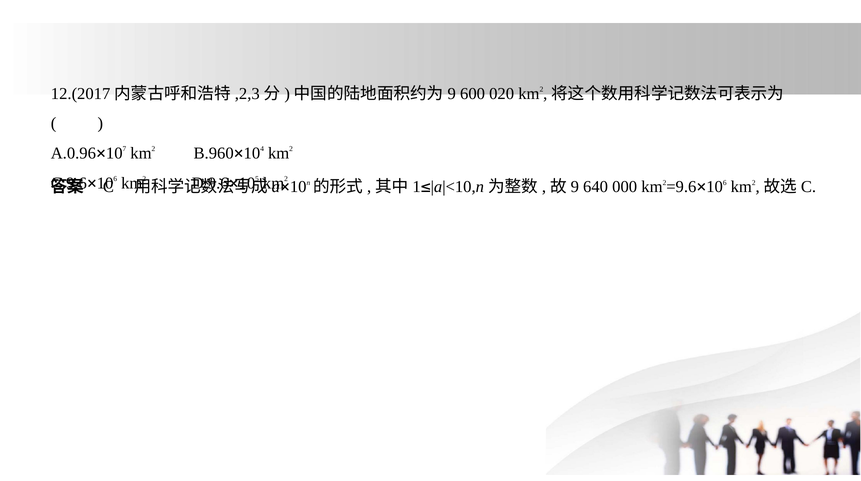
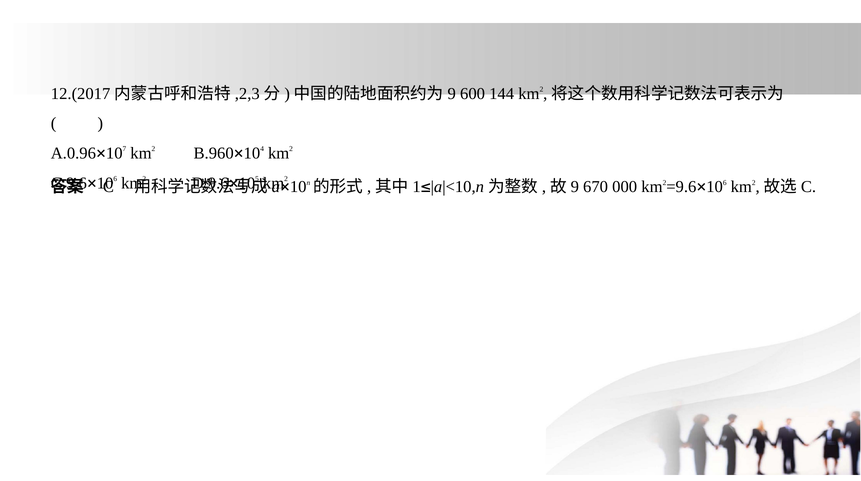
020: 020 -> 144 (502, 94)
640: 640 -> 670 (596, 187)
